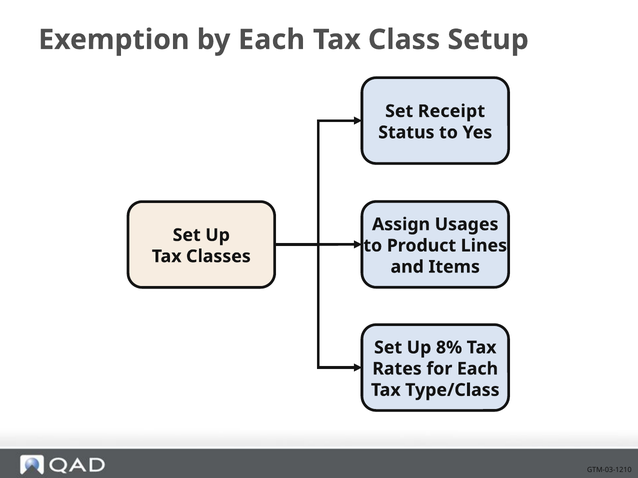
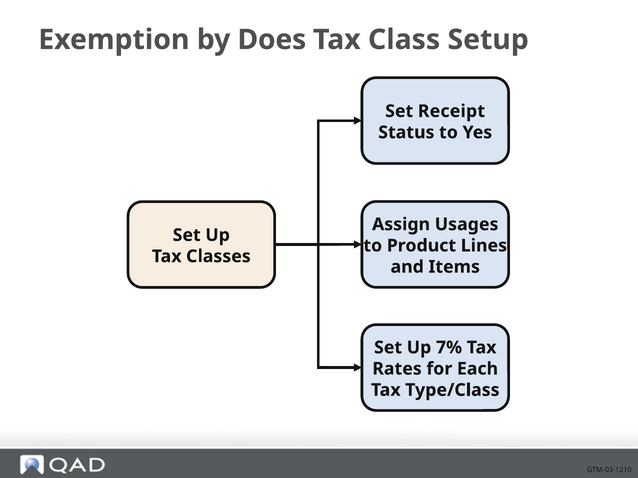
by Each: Each -> Does (272, 40)
8%: 8% -> 7% (449, 348)
